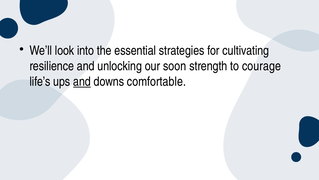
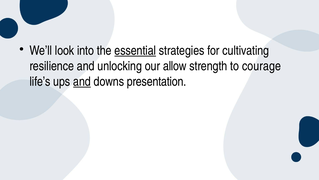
essential underline: none -> present (135, 50)
soon: soon -> allow (175, 66)
comfortable: comfortable -> presentation (157, 81)
